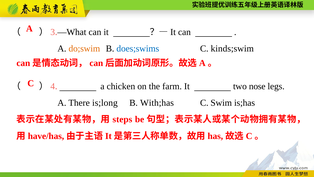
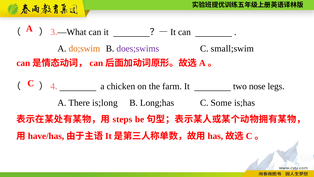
does;swims colour: blue -> purple (138, 49)
kinds;swim: kinds;swim -> small;swim (232, 49)
With;has: With;has -> Long;has (157, 103)
Swim: Swim -> Some (221, 103)
